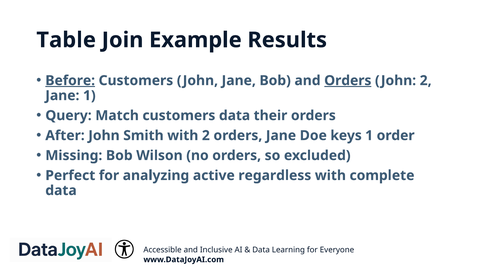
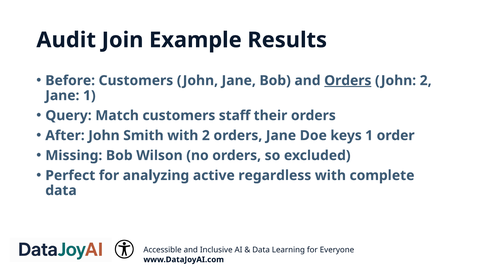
Table: Table -> Audit (66, 40)
Before underline: present -> none (70, 81)
customers data: data -> staff (235, 116)
